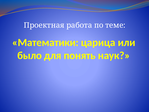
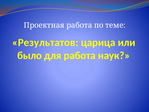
Математики: Математики -> Результатов (45, 42)
для понять: понять -> работа (80, 55)
